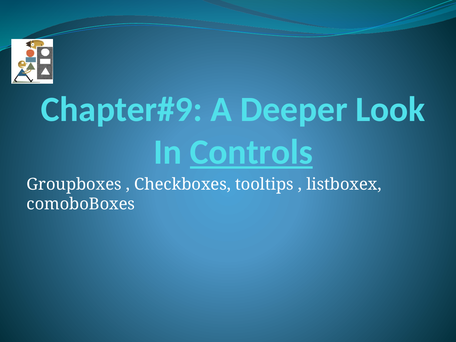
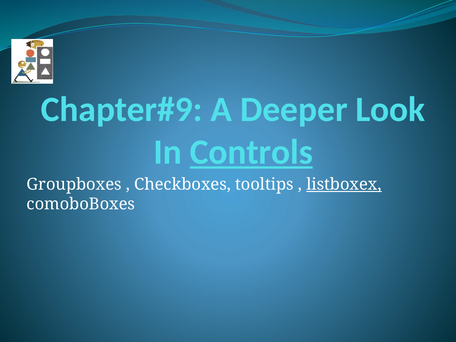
listboxex underline: none -> present (344, 184)
